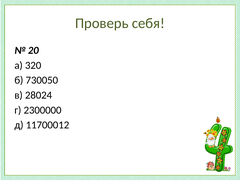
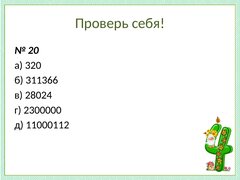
730050: 730050 -> 311366 (42, 80)
11700012: 11700012 -> 11000112 (48, 125)
